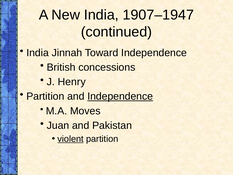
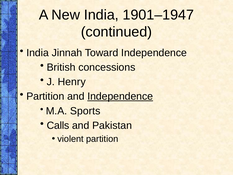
1907–1947: 1907–1947 -> 1901–1947 (158, 15)
Moves: Moves -> Sports (85, 111)
Juan: Juan -> Calls (58, 125)
violent underline: present -> none (71, 139)
